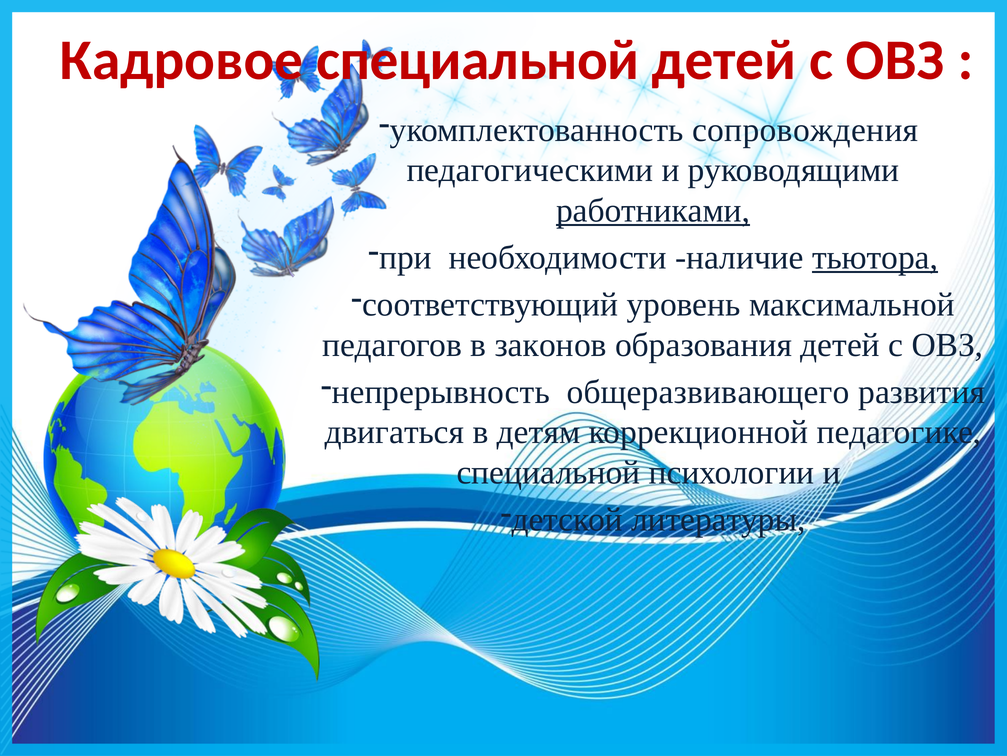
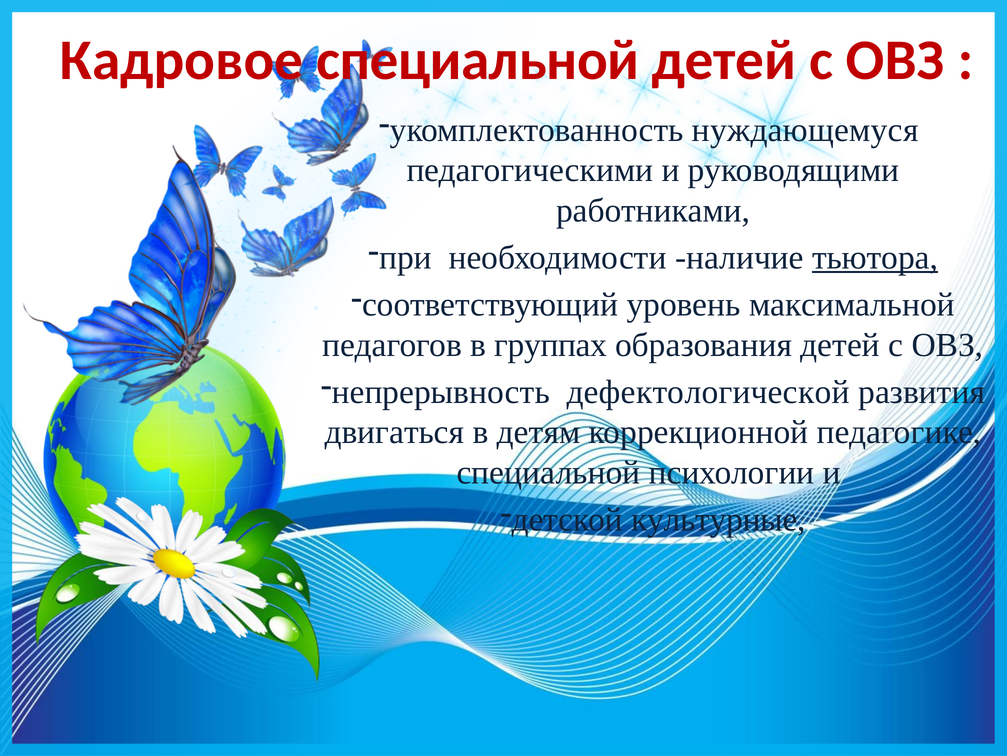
сопровождения: сопровождения -> нуждающемуся (805, 130)
работниками underline: present -> none (653, 210)
законов: законов -> группах (551, 345)
общеразвивающего: общеразвивающего -> дефектологической (708, 392)
литературы: литературы -> культурные (718, 519)
